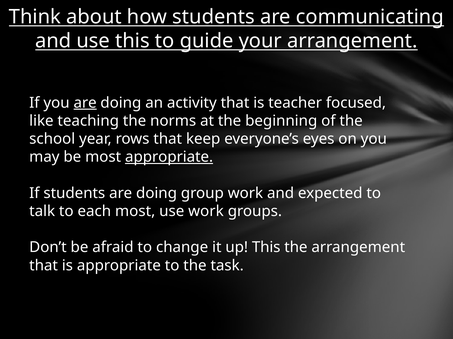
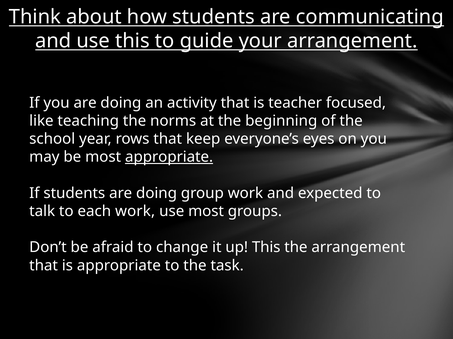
are underline: present -> none (85, 103)
each most: most -> work (135, 212)
use work: work -> most (206, 212)
